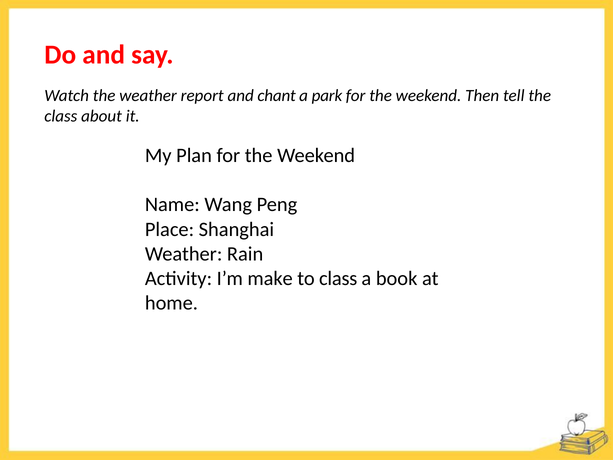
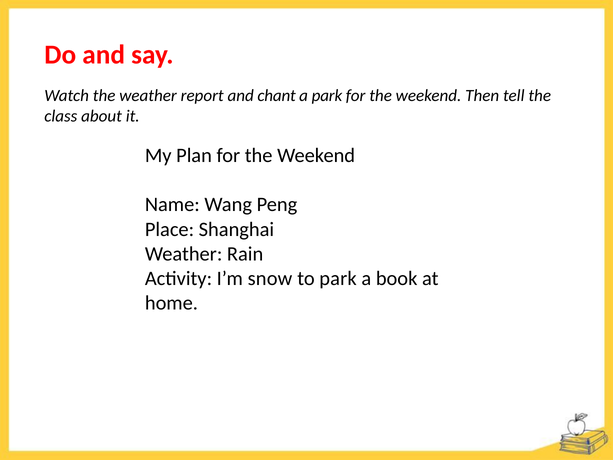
make: make -> snow (270, 278)
to class: class -> park (338, 278)
